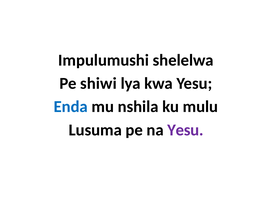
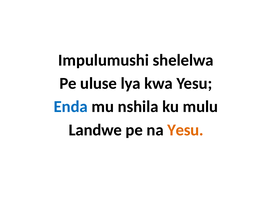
shiwi: shiwi -> uluse (99, 83)
Lusuma: Lusuma -> Landwe (95, 130)
Yesu colour: purple -> orange (185, 130)
